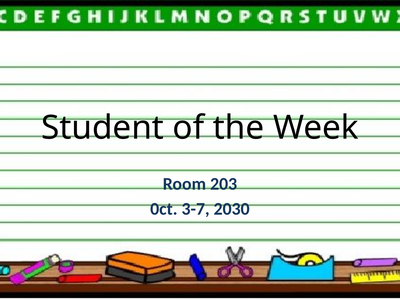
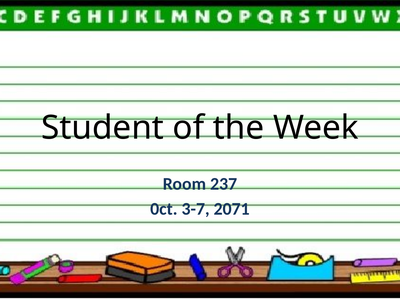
203: 203 -> 237 (224, 184)
2030: 2030 -> 2071 (232, 209)
